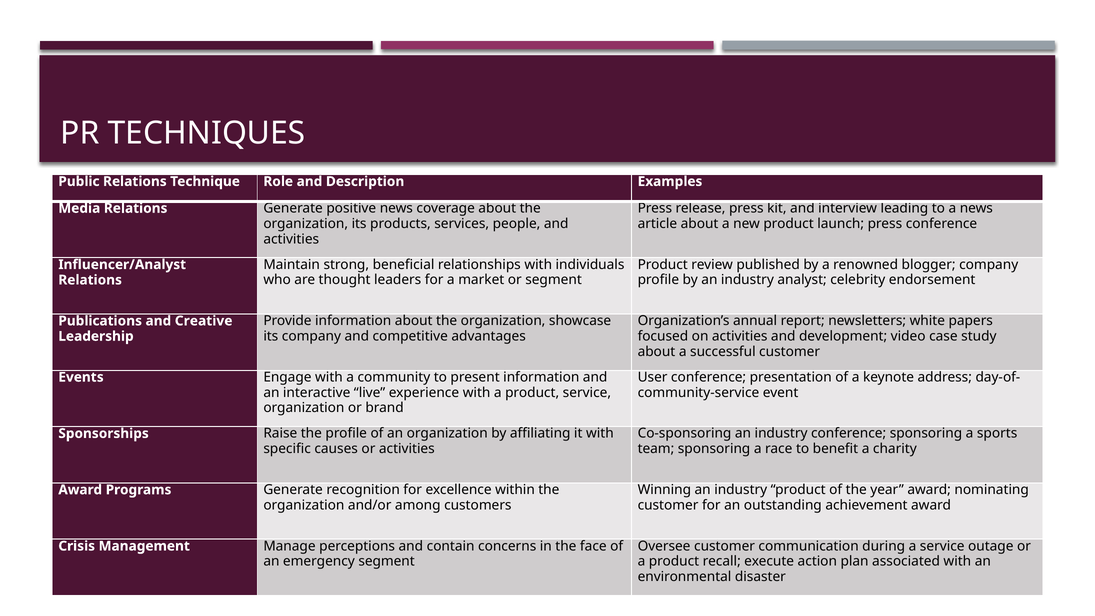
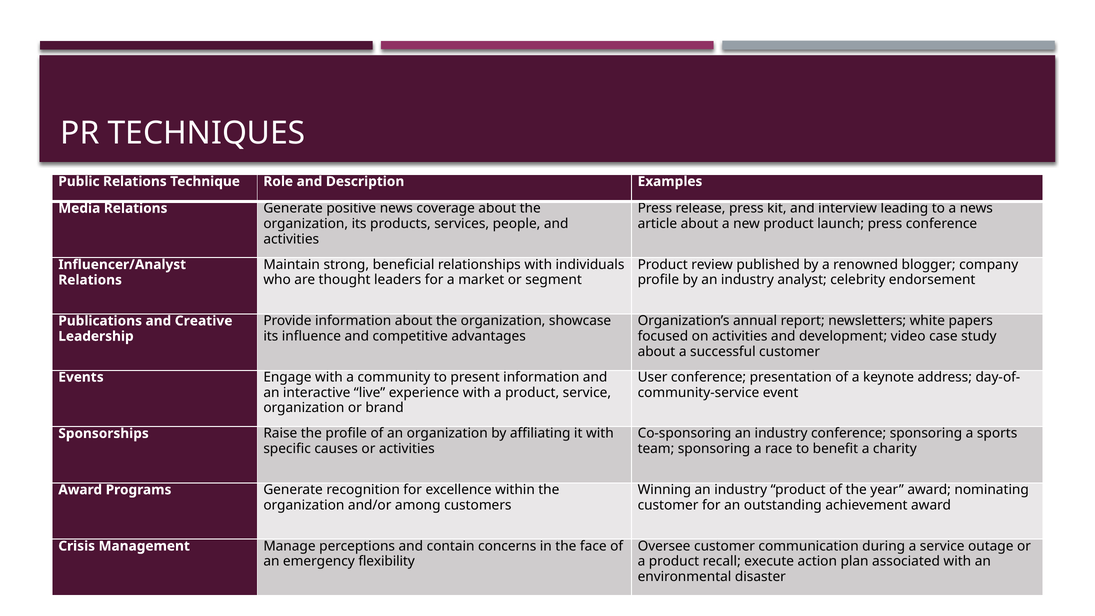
its company: company -> influence (311, 336)
emergency segment: segment -> flexibility (387, 561)
